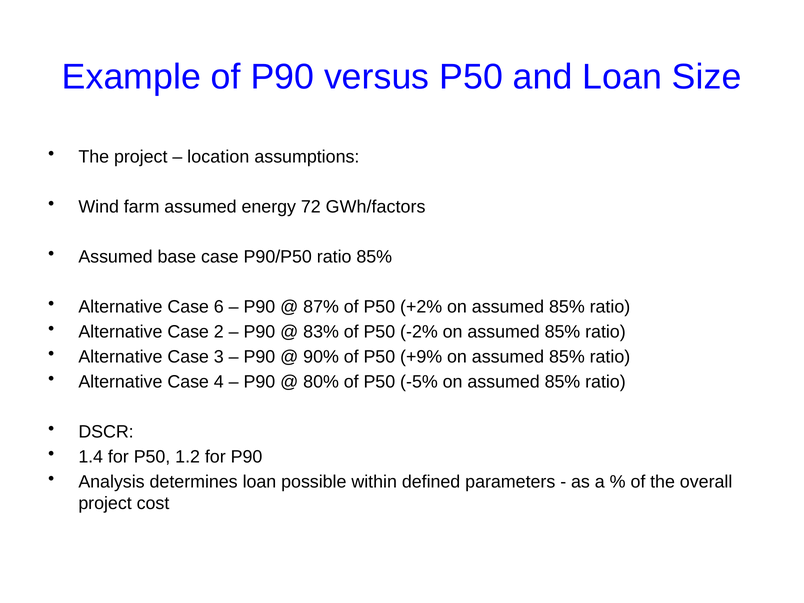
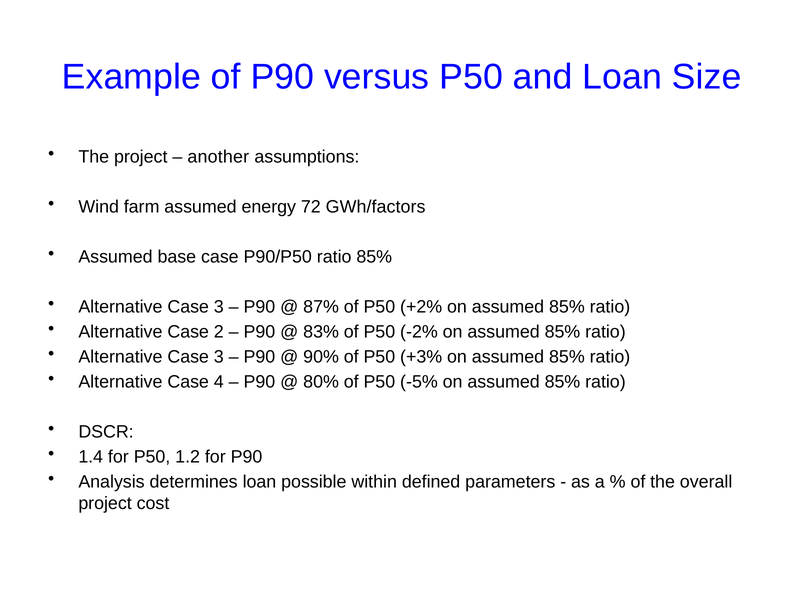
location: location -> another (218, 157)
6: 6 -> 3 (219, 307)
+9%: +9% -> +3% (421, 357)
